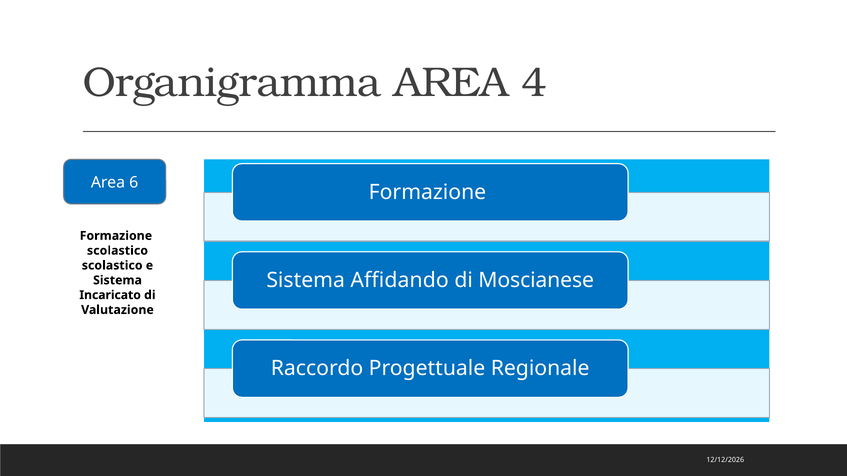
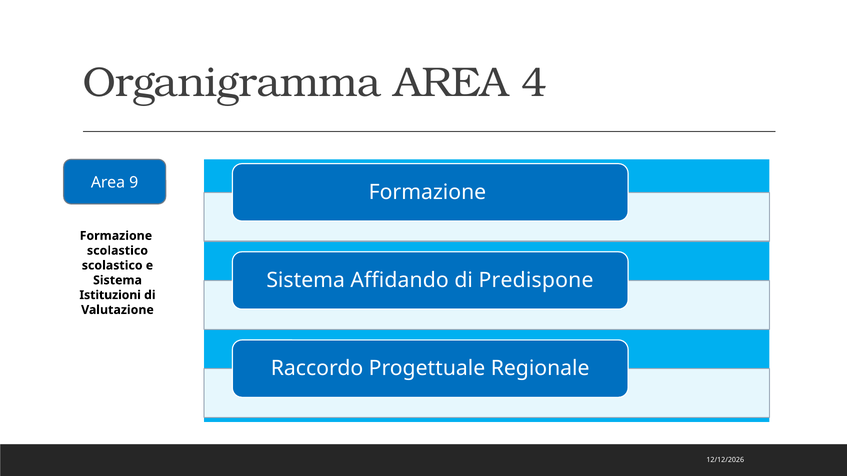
6: 6 -> 9 (134, 183)
Moscianese: Moscianese -> Predispone (536, 281)
Incaricato: Incaricato -> Istituzioni (110, 295)
